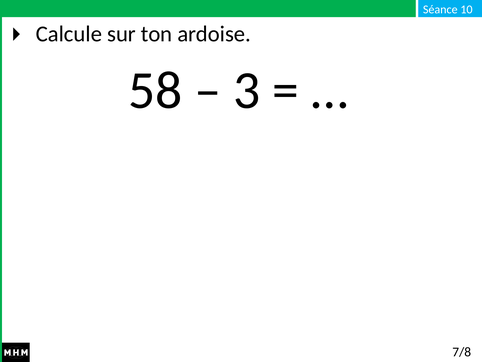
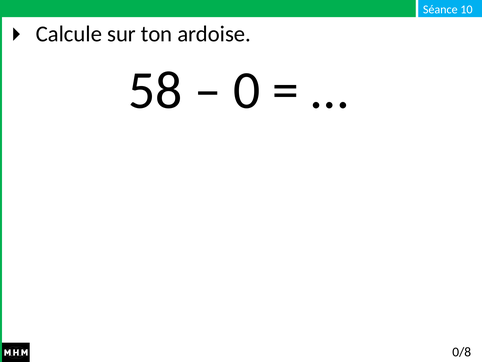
3: 3 -> 0 (247, 90)
7/8: 7/8 -> 0/8 (462, 352)
